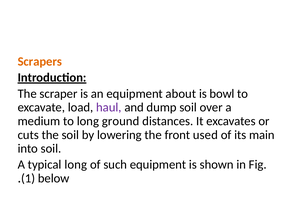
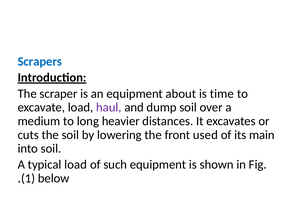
Scrapers colour: orange -> blue (40, 61)
bowl: bowl -> time (222, 93)
ground: ground -> heavier (121, 121)
typical long: long -> load (76, 164)
